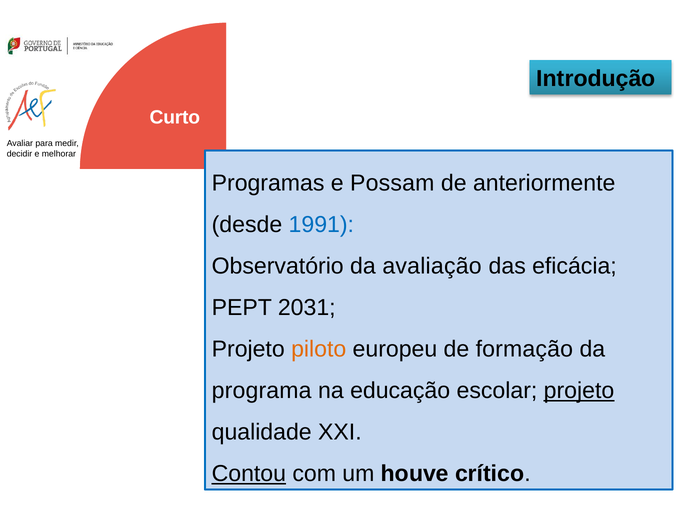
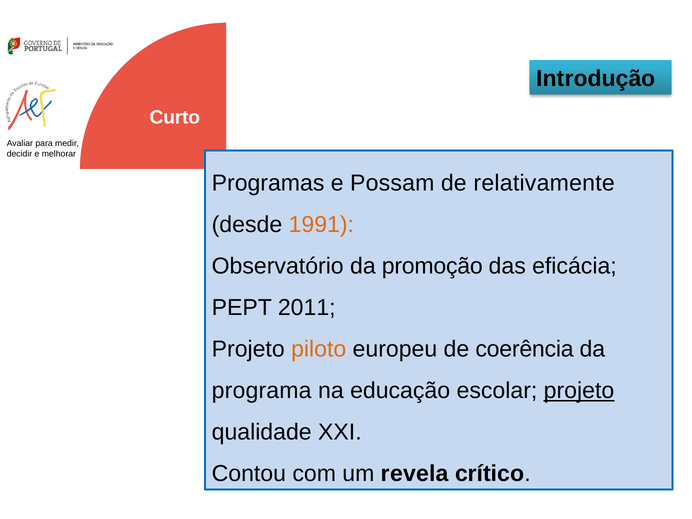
anteriormente: anteriormente -> relativamente (544, 183)
1991 colour: blue -> orange (321, 225)
avaliação: avaliação -> promoção (432, 266)
2031: 2031 -> 2011 (307, 308)
formação: formação -> coerência (525, 349)
Contou underline: present -> none (249, 474)
houve: houve -> revela (415, 474)
